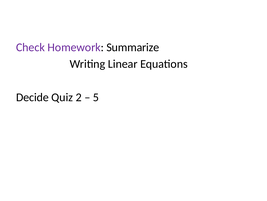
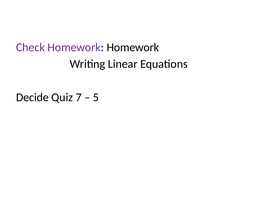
Homework Summarize: Summarize -> Homework (133, 47)
2: 2 -> 7 (79, 97)
